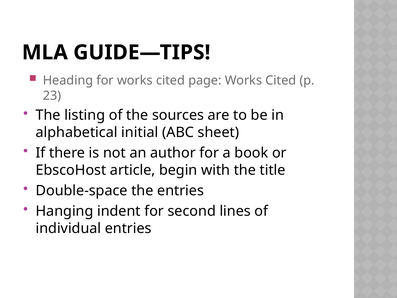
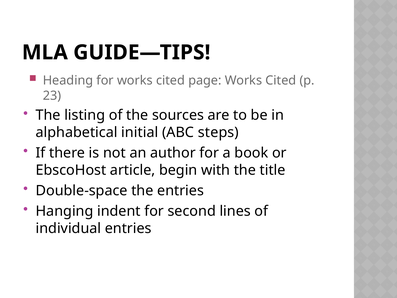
sheet: sheet -> steps (218, 132)
